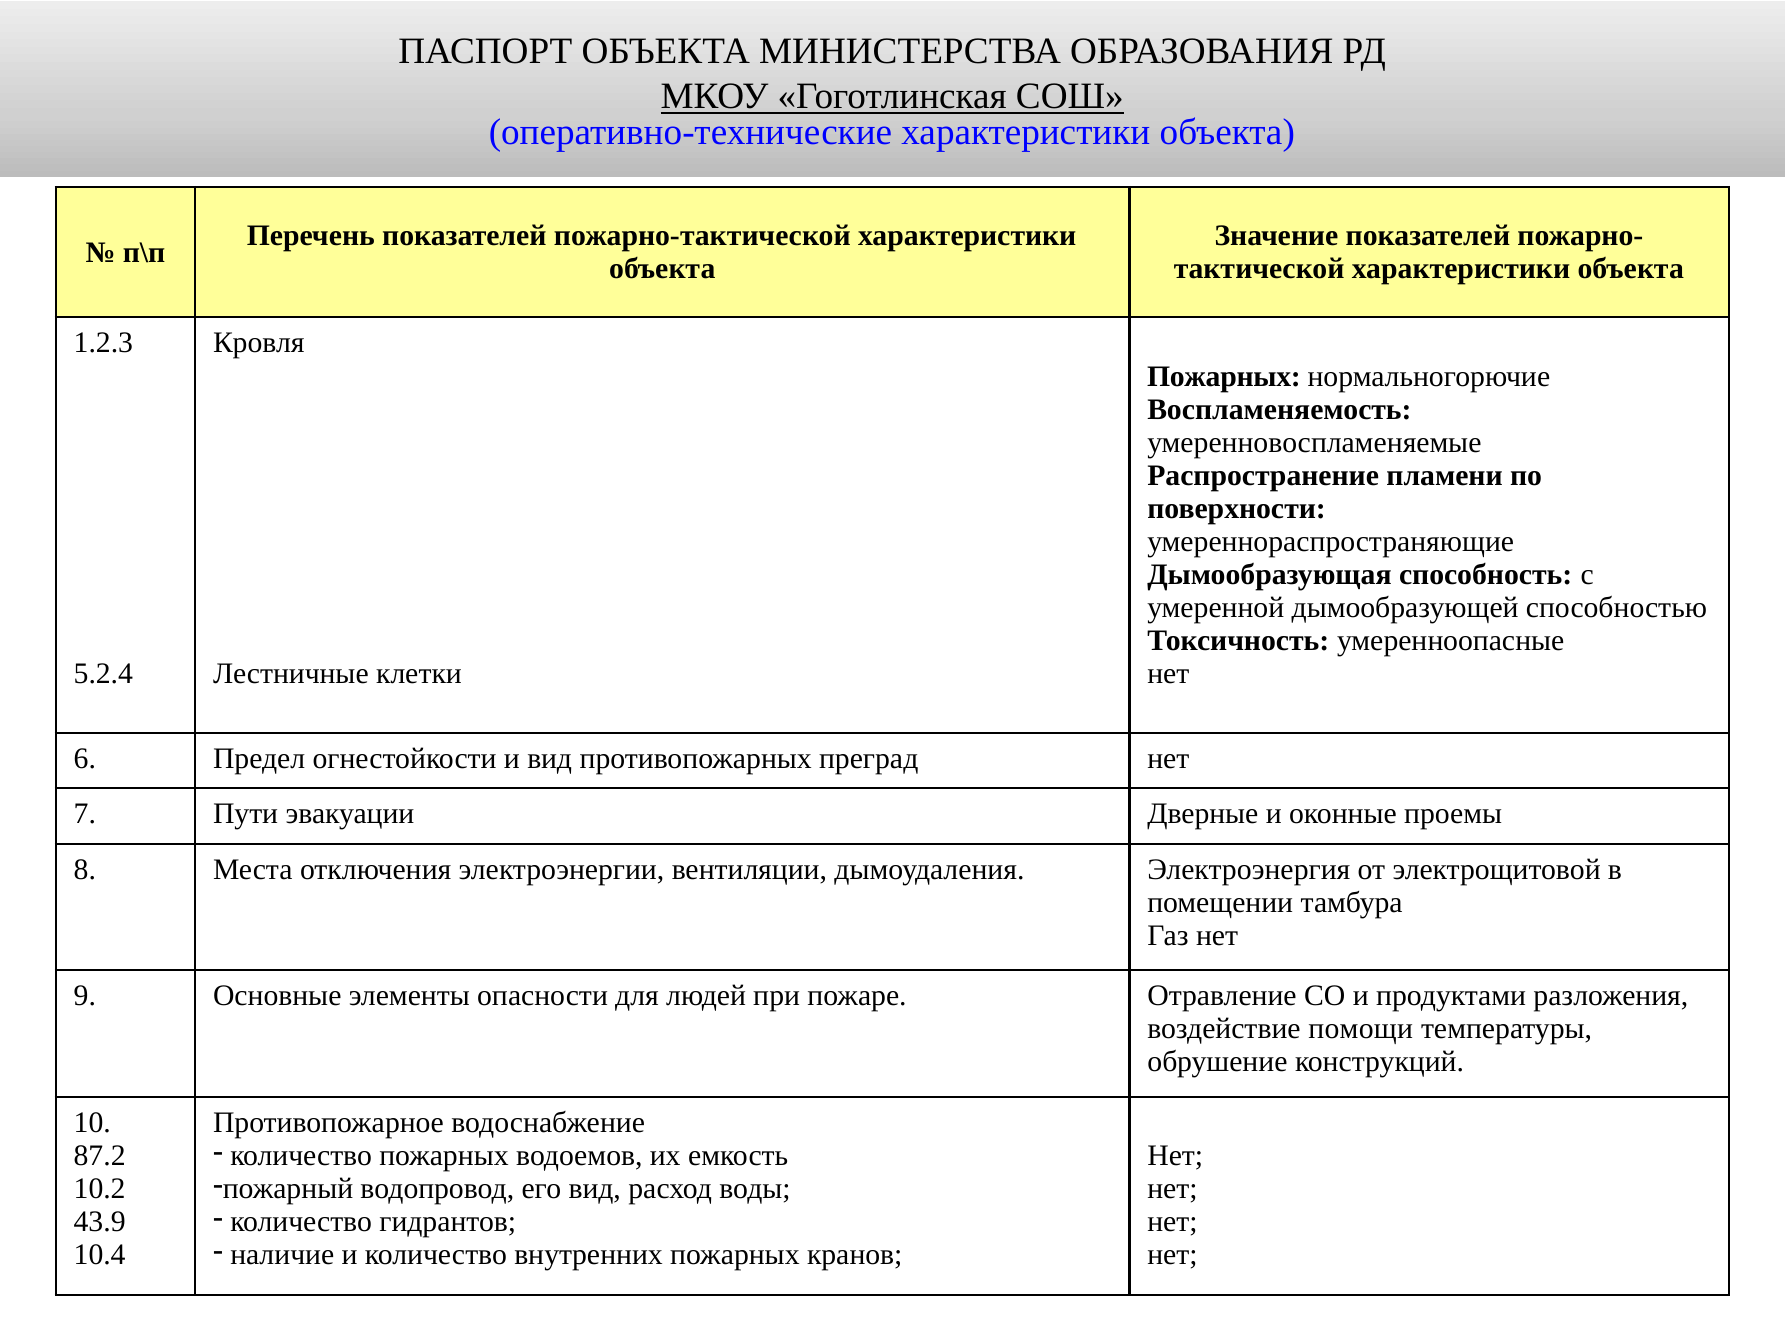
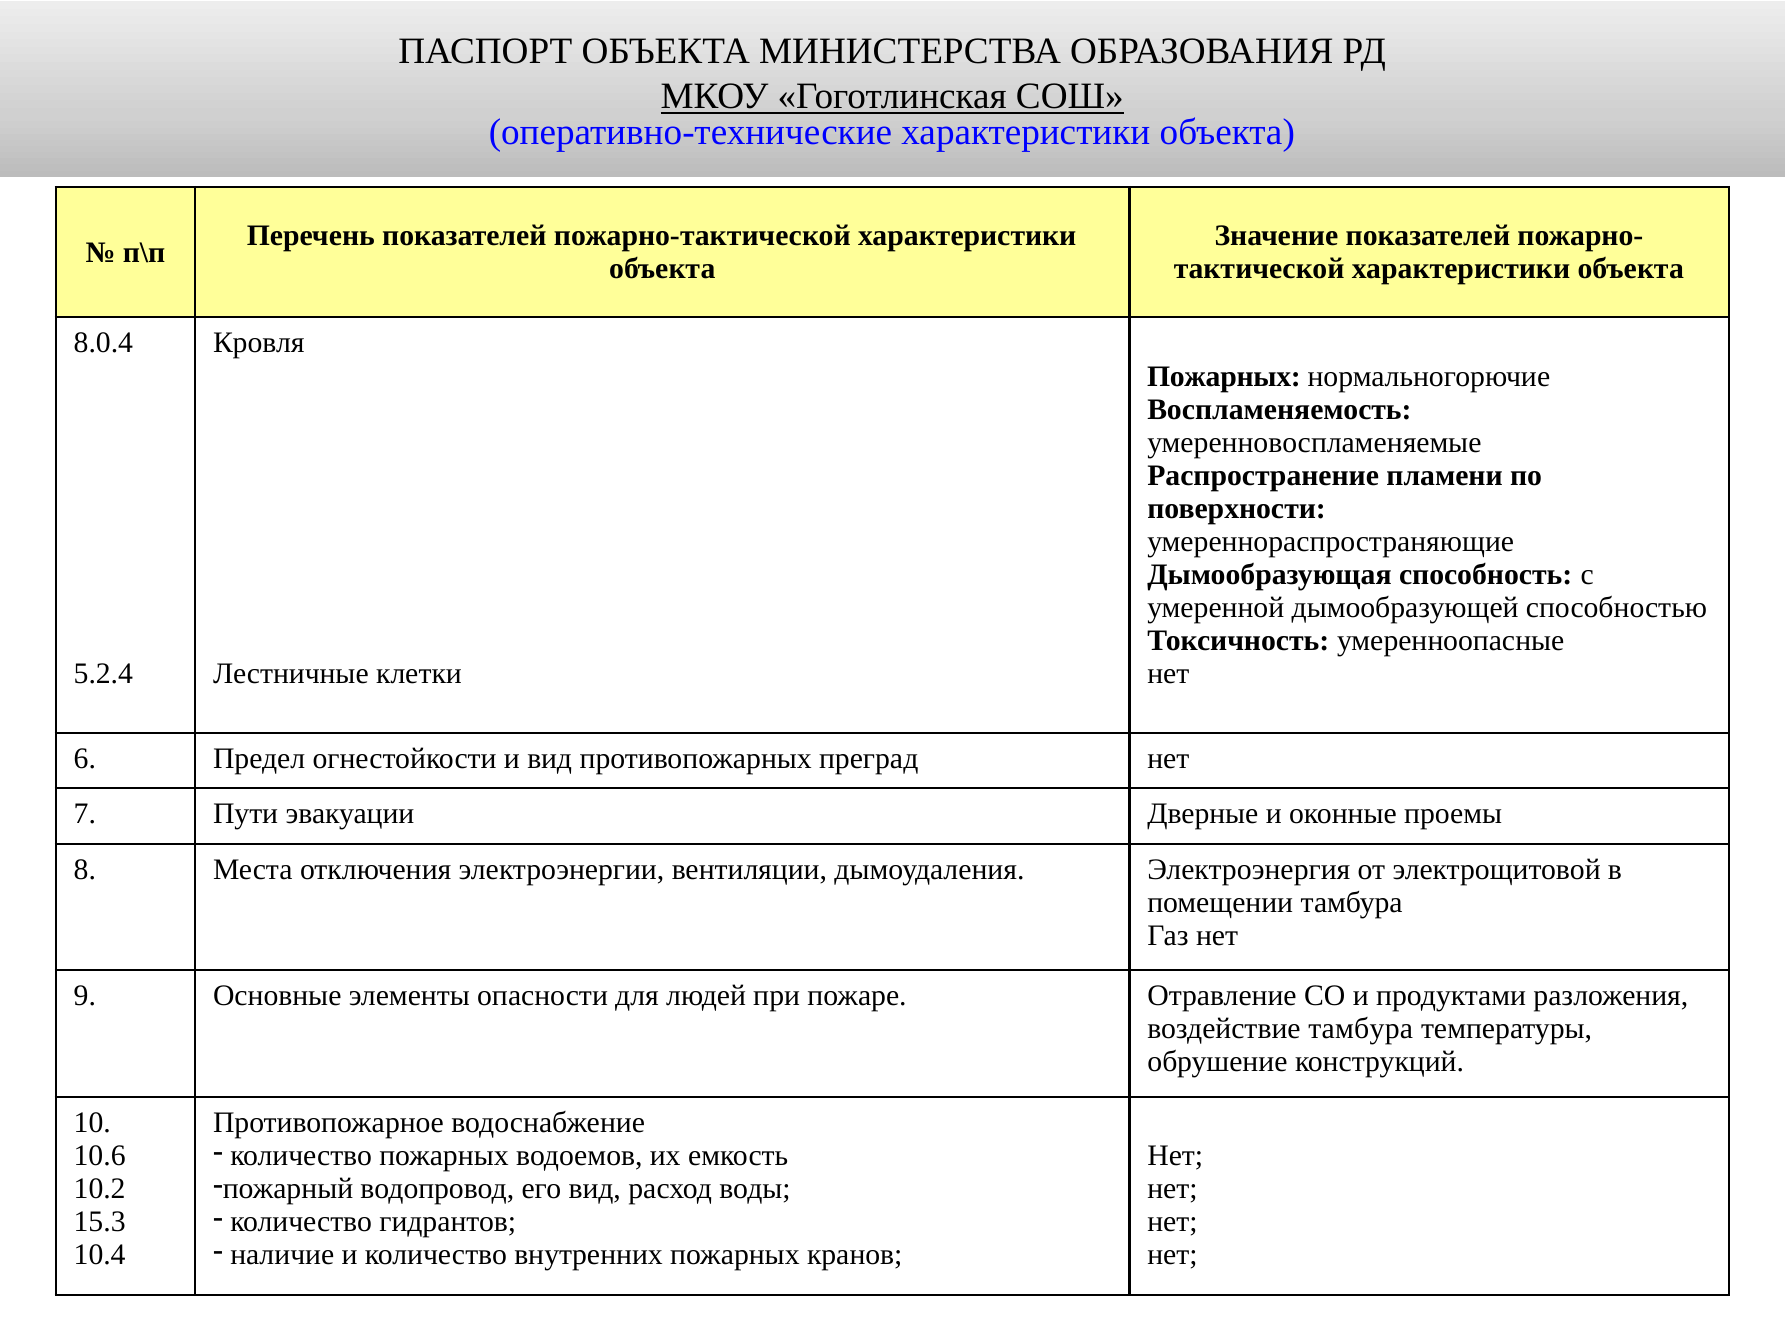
1.2.3: 1.2.3 -> 8.0.4 (103, 343)
воздействие помощи: помощи -> тамбура (1361, 1029)
87.2: 87.2 -> 10.6 (100, 1155)
43.9: 43.9 -> 15.3 (100, 1221)
